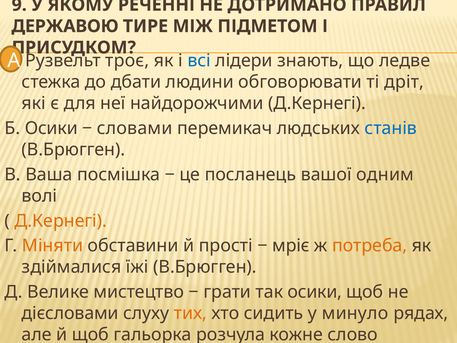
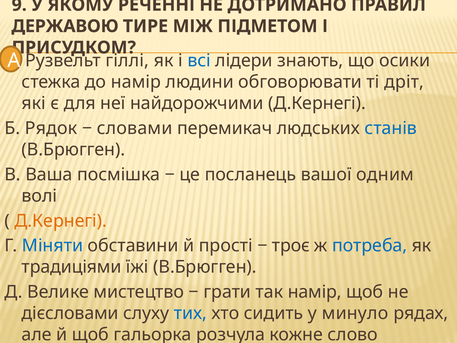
троє: троє -> гіллі (127, 61)
ледве: ледве -> осики (405, 61)
до дбати: дбати -> намір (136, 82)
Б Осики: Осики -> Рядок (51, 128)
Міняти colour: orange -> blue (52, 246)
мріє: мріє -> троє (291, 246)
потреба colour: orange -> blue (370, 246)
здіймалися: здіймалися -> традиціями (72, 267)
так осики: осики -> намір (315, 292)
тих colour: orange -> blue (190, 313)
